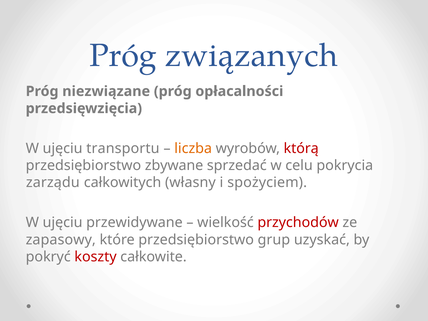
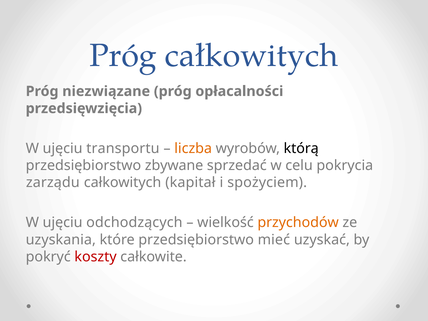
Próg związanych: związanych -> całkowitych (252, 56)
którą colour: red -> black (301, 148)
własny: własny -> kapitał (190, 183)
przewidywane: przewidywane -> odchodzących (134, 223)
przychodów colour: red -> orange (298, 223)
zapasowy: zapasowy -> uzyskania (61, 240)
grup: grup -> mieć (274, 240)
